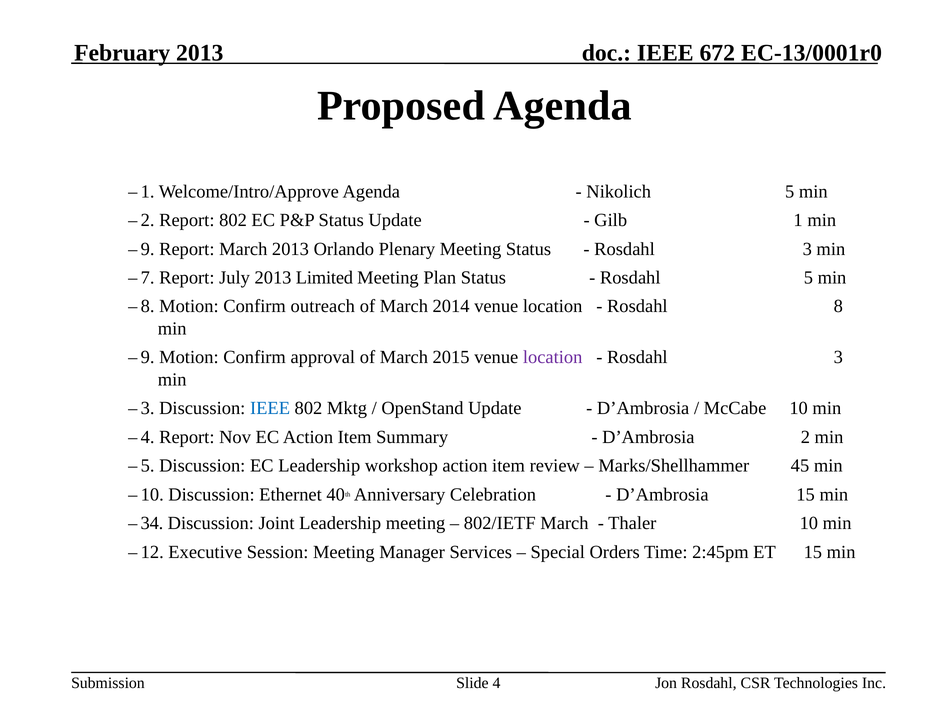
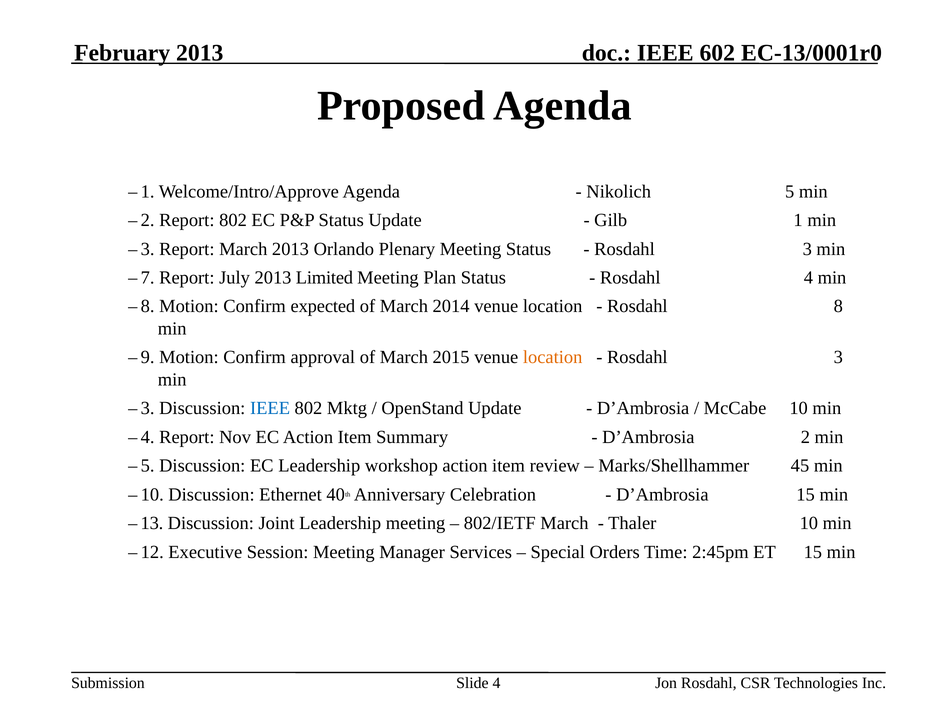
672: 672 -> 602 (717, 53)
9: 9 -> 3 (148, 249)
Rosdahl 5: 5 -> 4 (808, 278)
outreach: outreach -> expected (323, 306)
location colour: purple -> orange (553, 357)
34: 34 -> 13 (152, 523)
